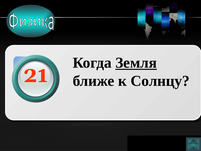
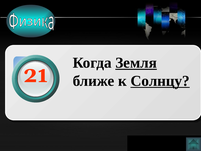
Солнцу underline: none -> present (160, 81)
